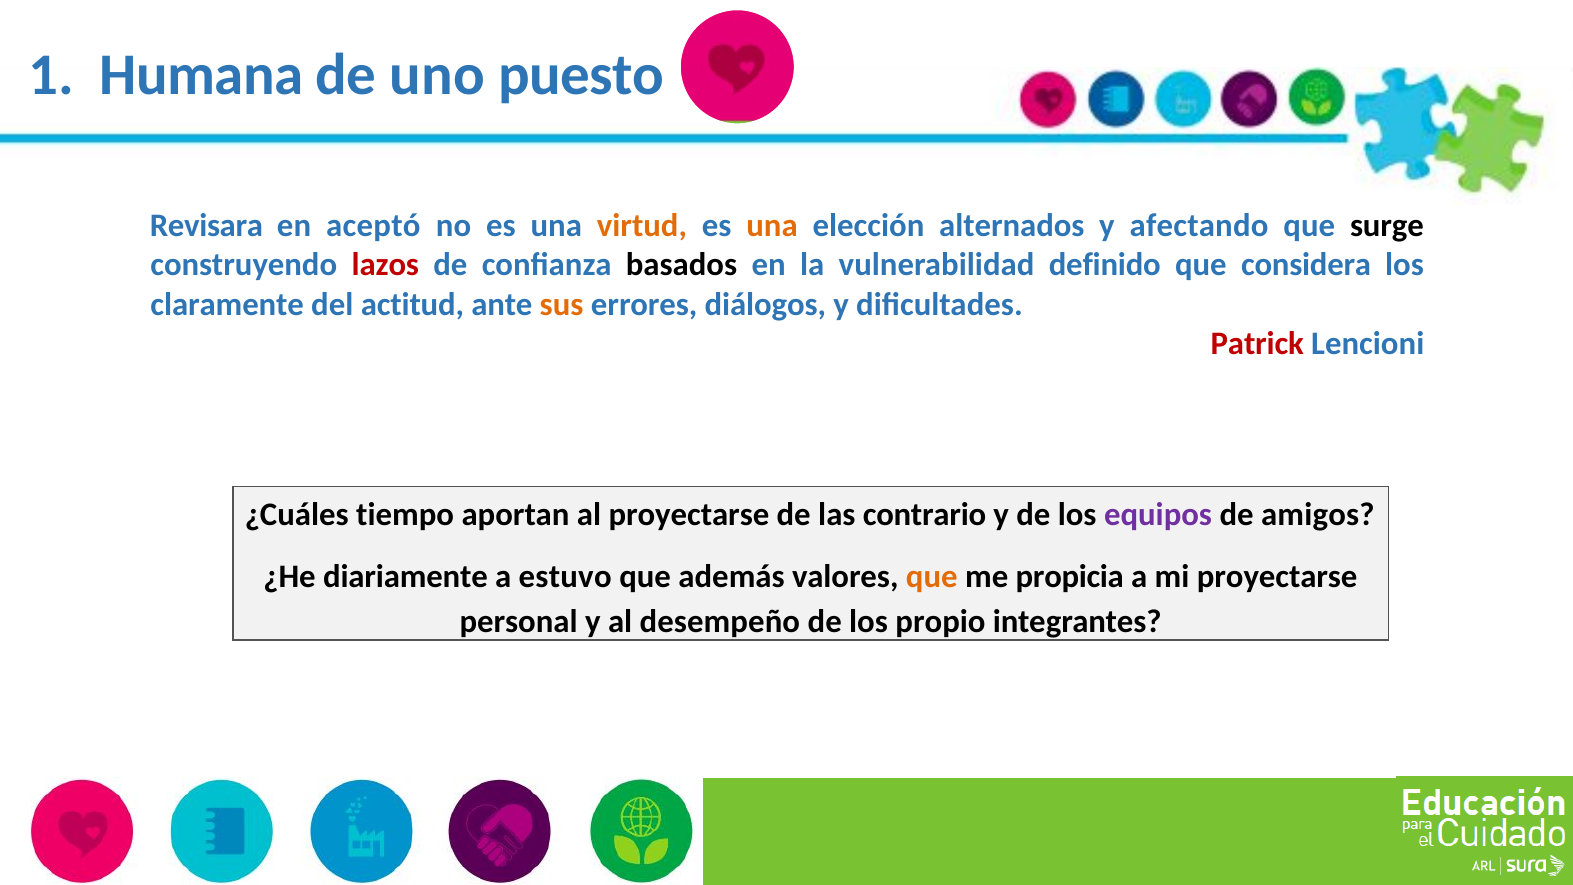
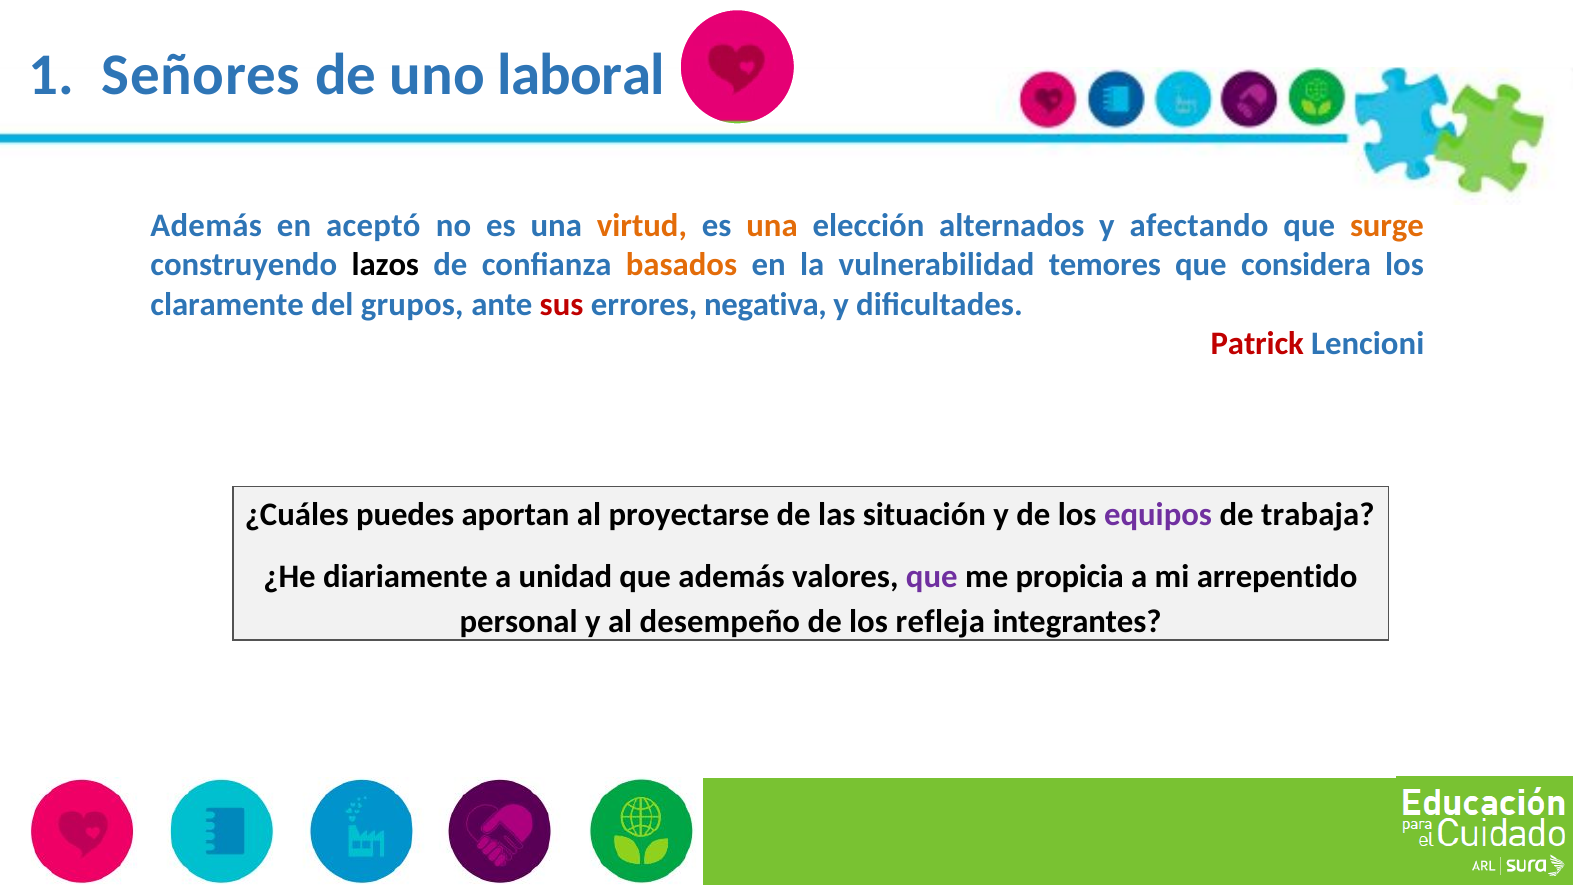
Humana: Humana -> Señores (201, 75)
puesto: puesto -> laboral (581, 75)
Revisara: Revisara -> Además (206, 225)
surge colour: black -> orange (1387, 225)
lazos colour: red -> black (385, 265)
basados colour: black -> orange (682, 265)
definido: definido -> temores (1105, 265)
actitud: actitud -> grupos (412, 304)
sus colour: orange -> red (562, 304)
diálogos: diálogos -> negativa (765, 304)
tiempo: tiempo -> puedes (405, 515)
contrario: contrario -> situación (924, 515)
amigos: amigos -> trabaja (1318, 515)
estuvo: estuvo -> unidad (565, 577)
que colour: orange -> purple (932, 577)
mi proyectarse: proyectarse -> arrepentido (1277, 577)
propio: propio -> refleja (940, 622)
